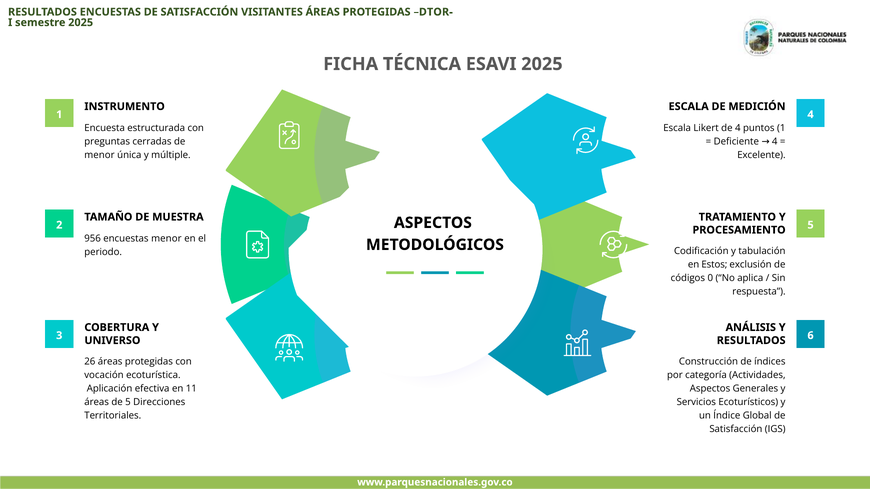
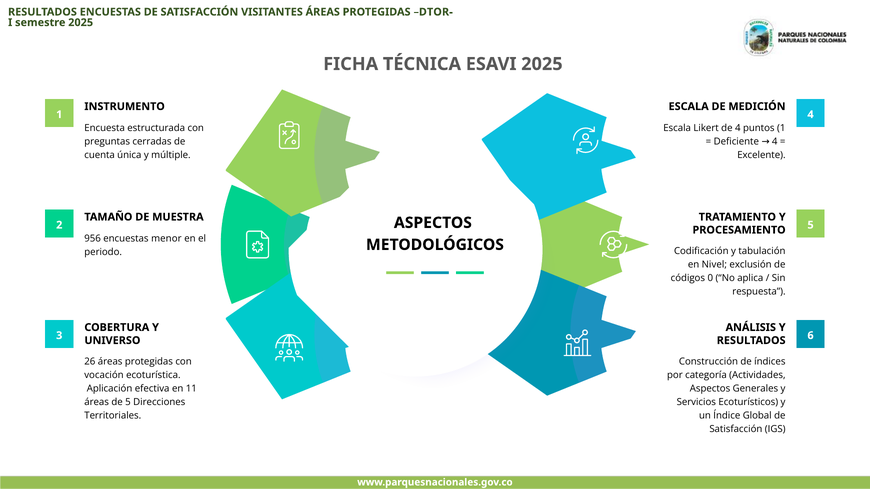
menor: menor -> cuenta (100, 155)
Estos: Estos -> Nivel (714, 265)
